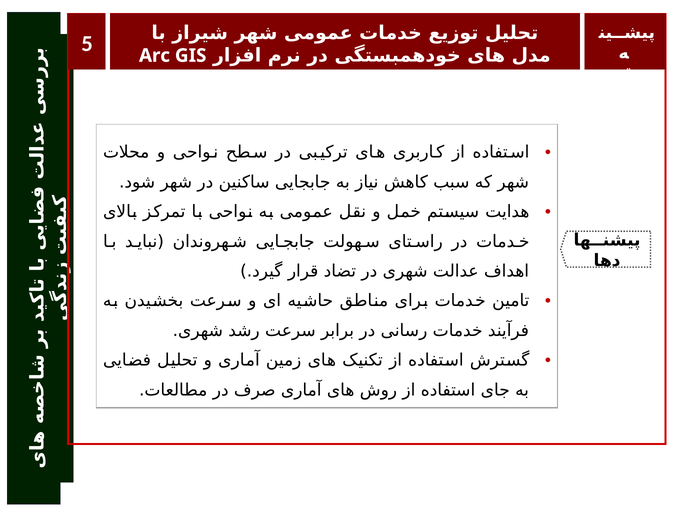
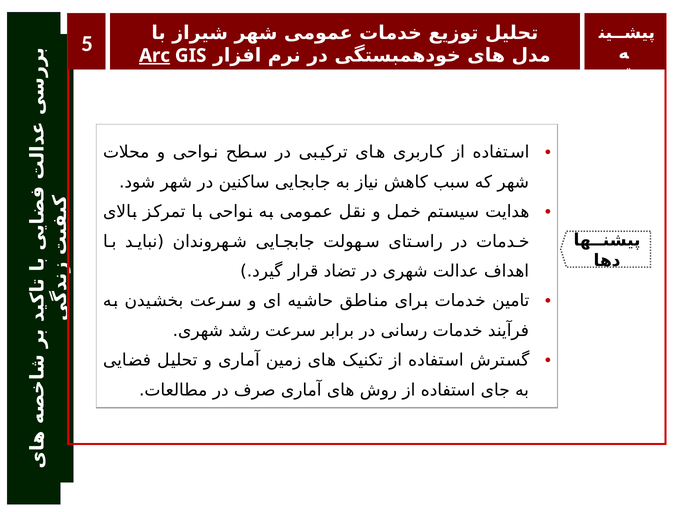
Arc underline: none -> present (155, 56)
